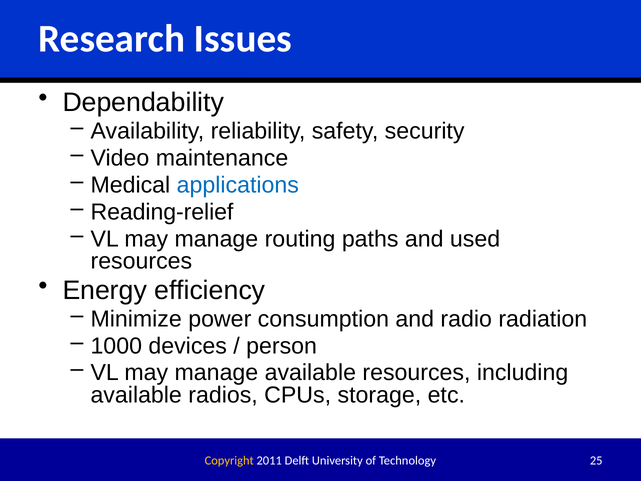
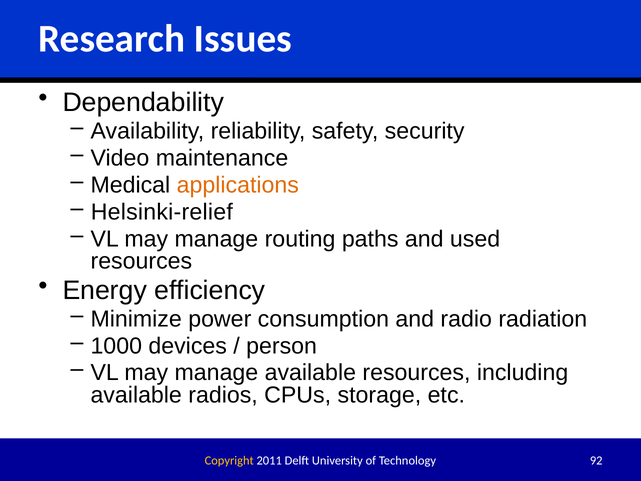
applications colour: blue -> orange (238, 185)
Reading-relief: Reading-relief -> Helsinki-relief (162, 212)
25: 25 -> 92 (596, 460)
